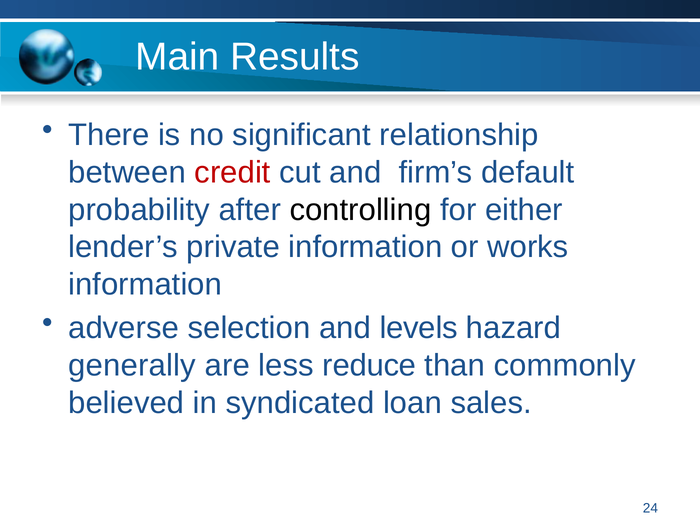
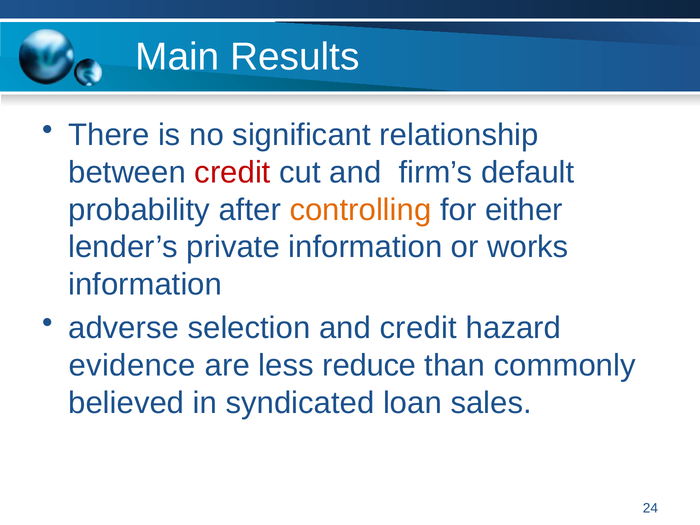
controlling colour: black -> orange (360, 210)
and levels: levels -> credit (418, 328)
generally: generally -> evidence (132, 365)
